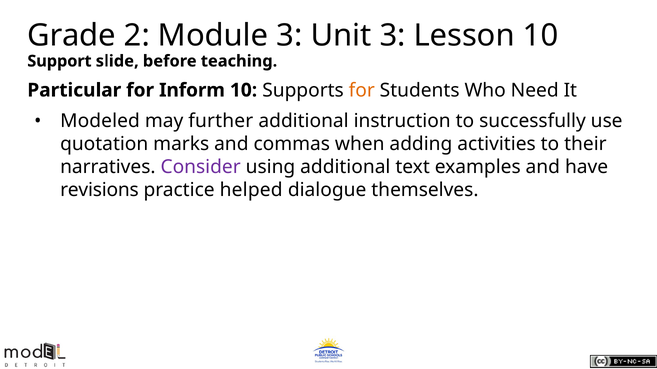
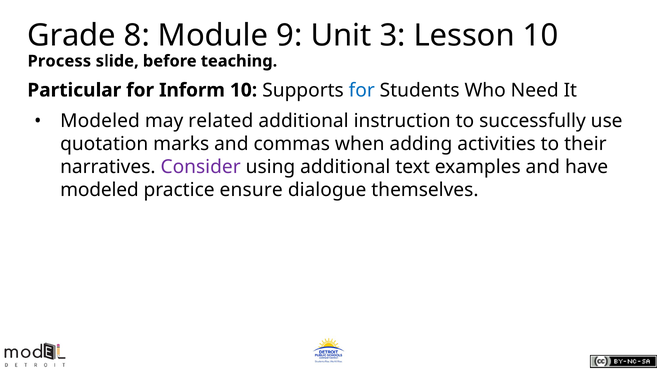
2: 2 -> 8 (137, 35)
Module 3: 3 -> 9 (289, 35)
Support: Support -> Process (59, 61)
for colour: orange -> blue (362, 90)
further: further -> related (221, 121)
revisions: revisions -> modeled (99, 190)
helped: helped -> ensure (251, 190)
